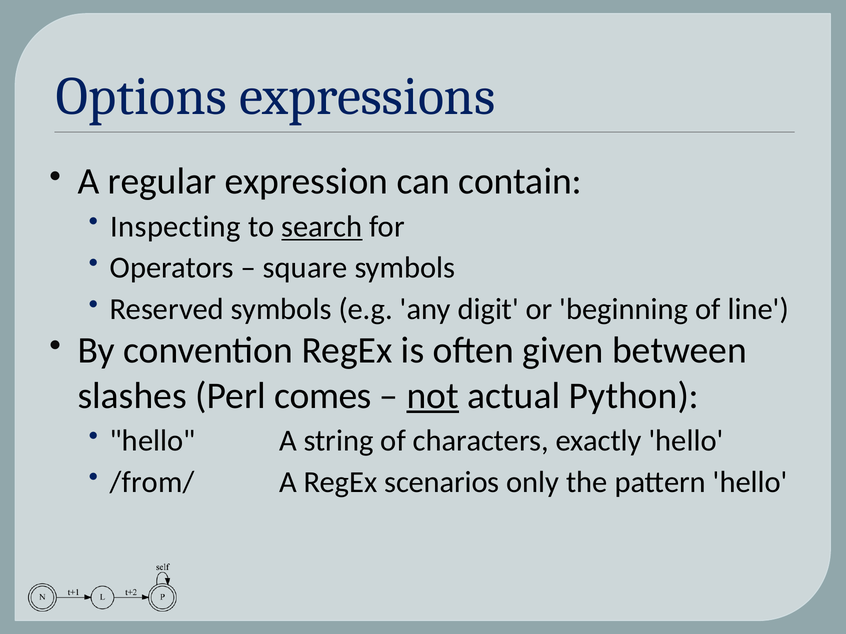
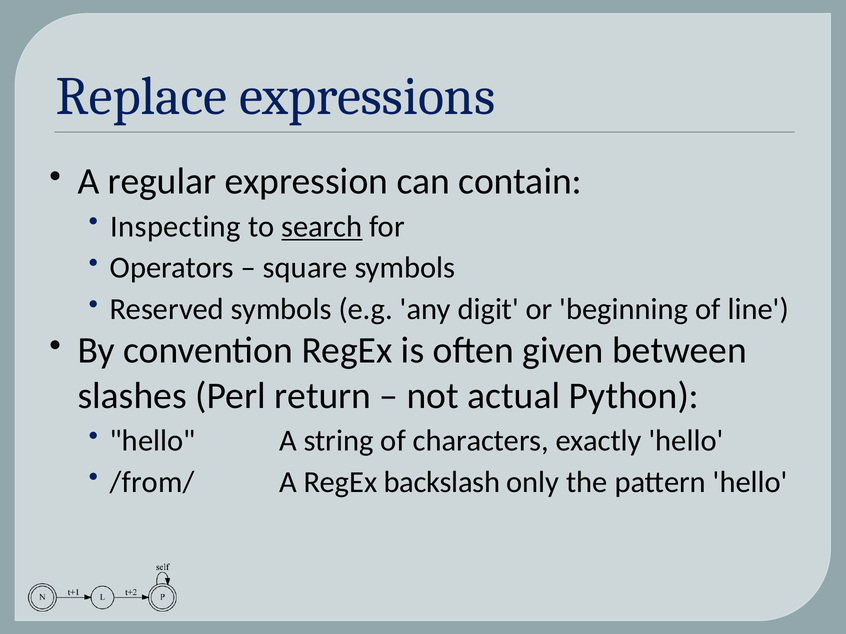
Options: Options -> Replace (141, 96)
comes: comes -> return (323, 396)
not underline: present -> none (433, 396)
scenarios: scenarios -> backslash (442, 482)
